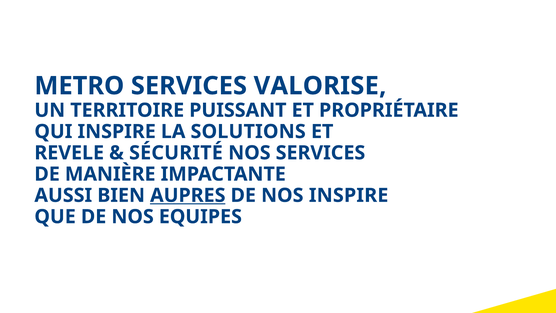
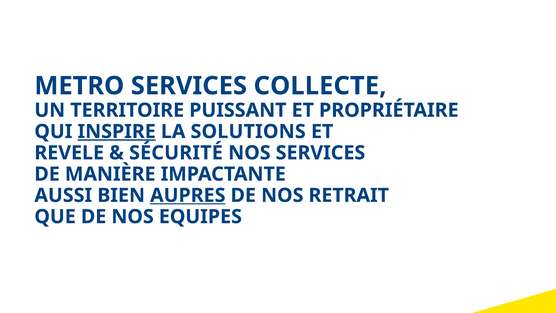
VALORISE: VALORISE -> COLLECTE (320, 86)
INSPIRE underline: none -> present (117, 131)
NOS INSPIRE: INSPIRE -> RETRAIT (349, 195)
